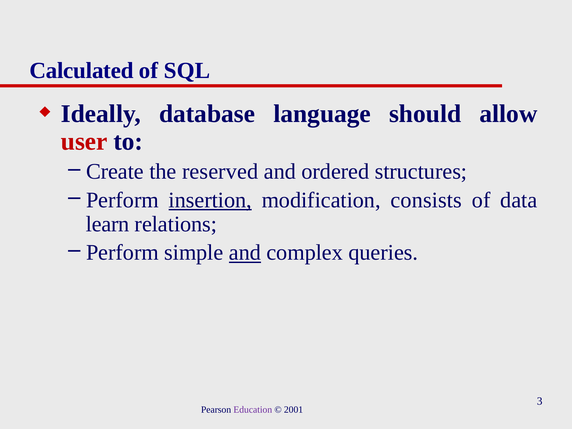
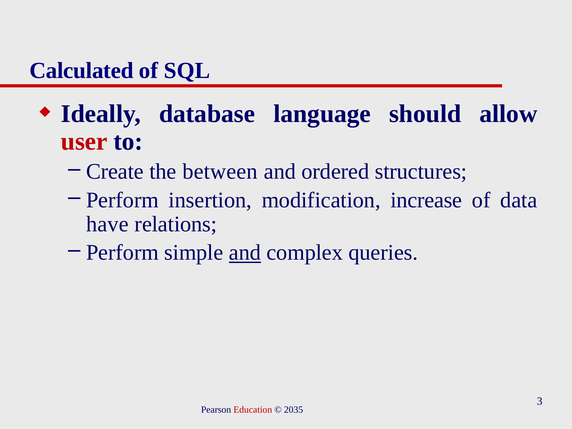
reserved: reserved -> between (220, 172)
insertion underline: present -> none (210, 200)
consists: consists -> increase (426, 200)
learn: learn -> have (107, 224)
Education colour: purple -> red (253, 410)
2001: 2001 -> 2035 (294, 410)
